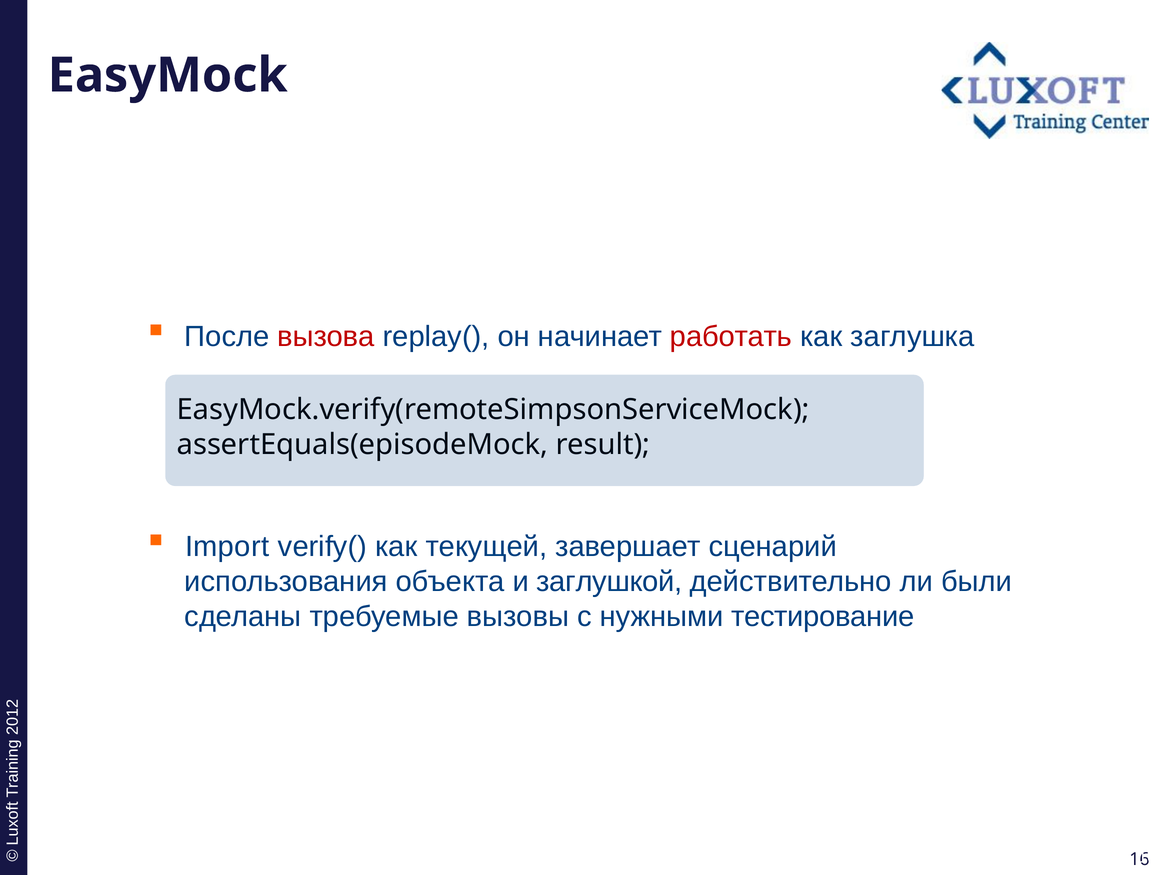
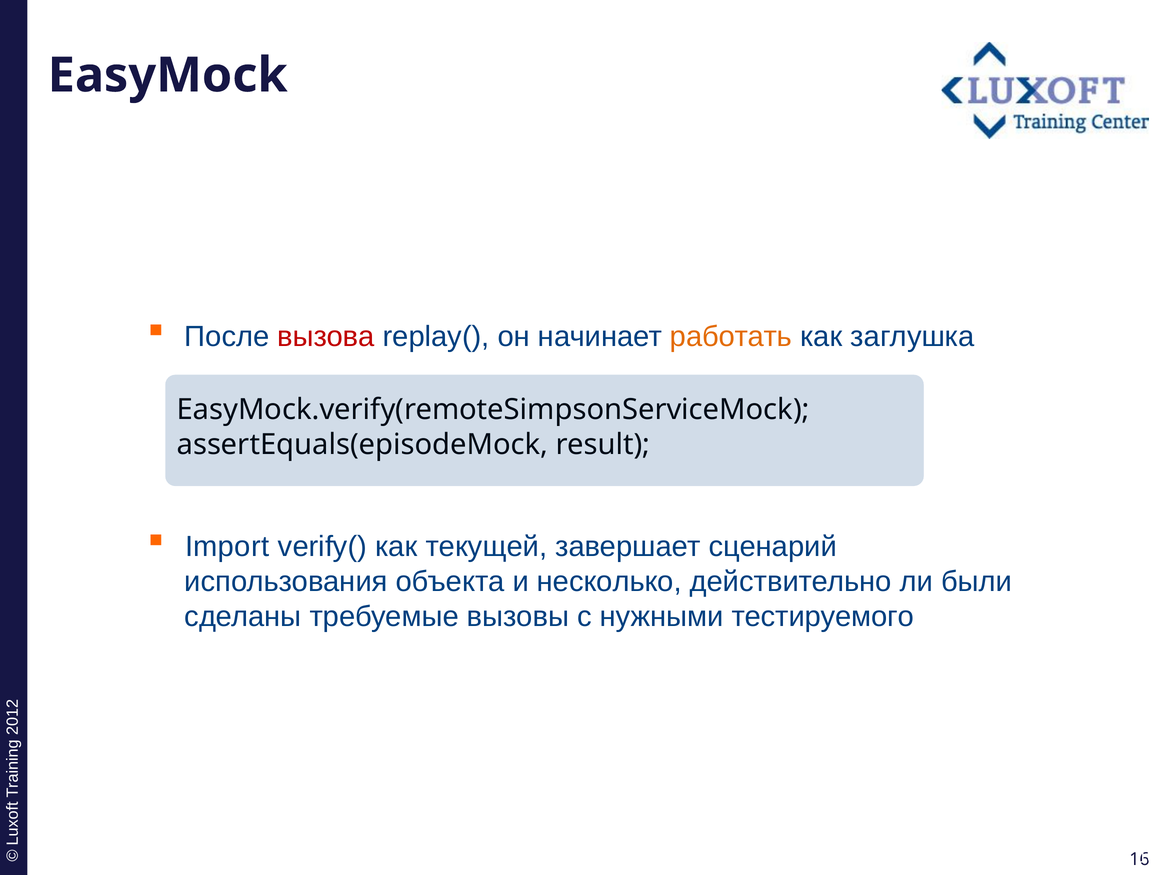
работать colour: red -> orange (731, 337)
заглушкой: заглушкой -> несколько (609, 582)
тестирование: тестирование -> тестируемого (823, 617)
